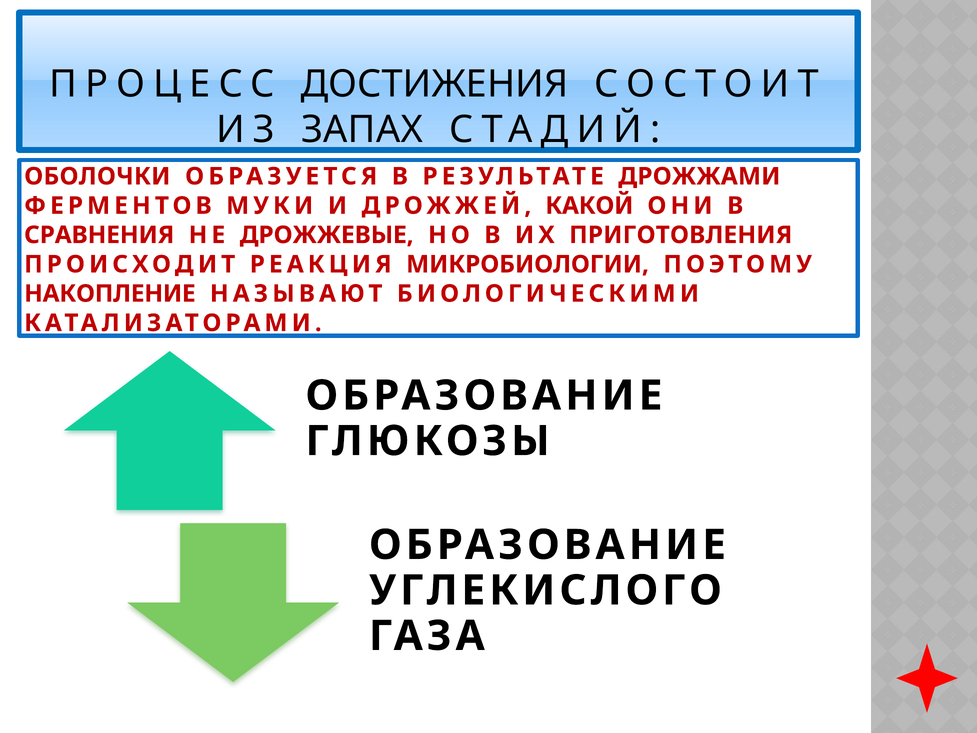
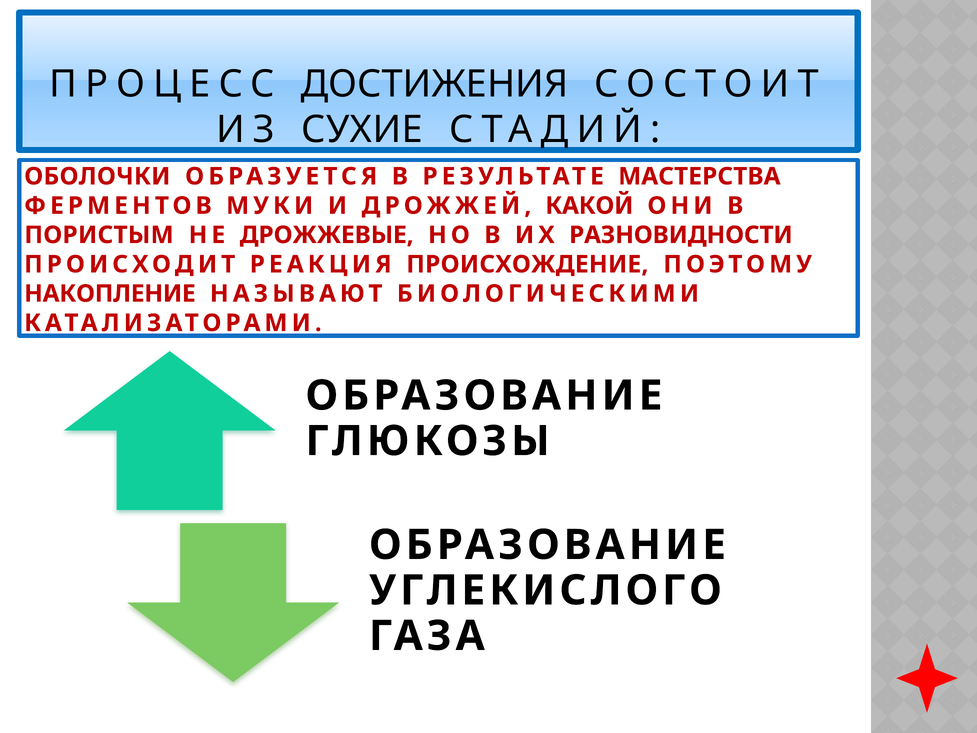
ЗАПАХ: ЗАПАХ -> СУХИЕ (362, 130)
ДРОЖЖАМИ: ДРОЖЖАМИ -> МАСТЕРСТВА (699, 176)
СРАВНЕНИЯ: СРАВНЕНИЯ -> ПОРИСТЫМ (99, 235)
ПРИГОТОВЛЕНИЯ: ПРИГОТОВЛЕНИЯ -> РАЗНОВИДНОСТИ (681, 235)
МИКРОБИОЛОГИИ: МИКРОБИОЛОГИИ -> ПРОИСХОЖДЕНИЕ (527, 264)
